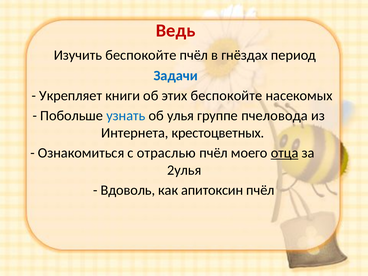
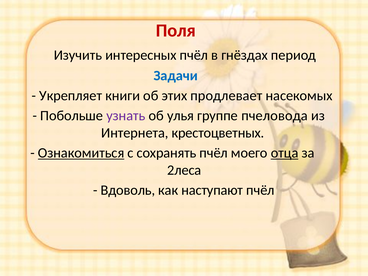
Ведь: Ведь -> Поля (176, 30)
Изучить беспокойте: беспокойте -> интересных (141, 55)
этих беспокойте: беспокойте -> продлевает (226, 96)
узнать colour: blue -> purple (126, 116)
Ознакомиться underline: none -> present (81, 153)
отраслью: отраслью -> сохранять (167, 153)
2улья: 2улья -> 2леса (184, 170)
апитоксин: апитоксин -> наступают (212, 190)
